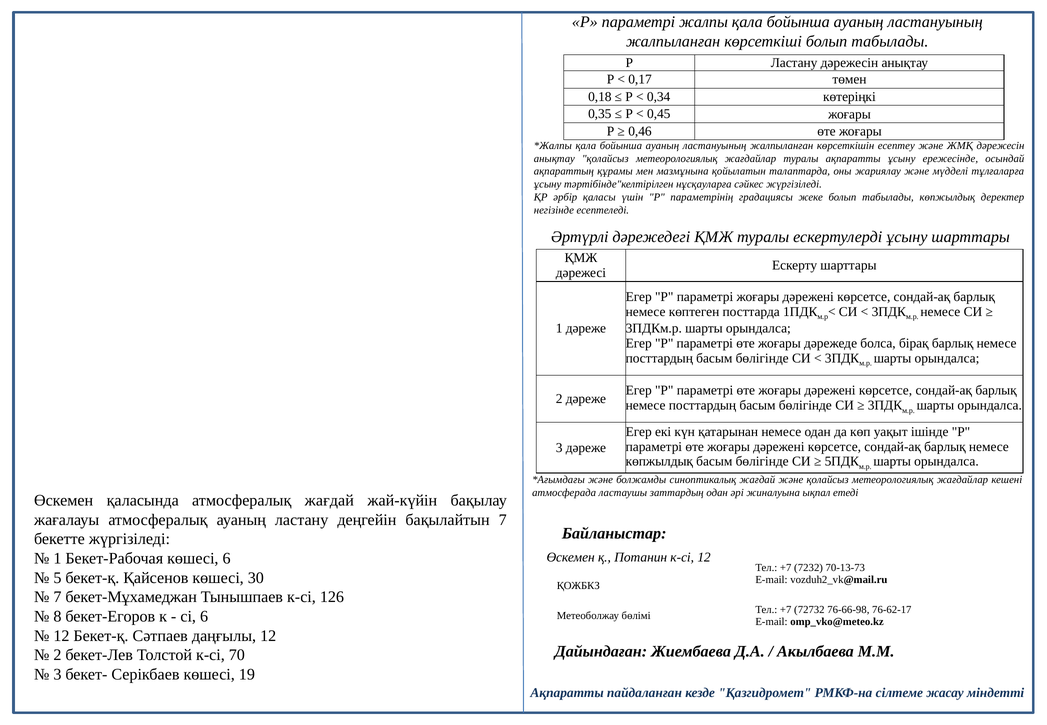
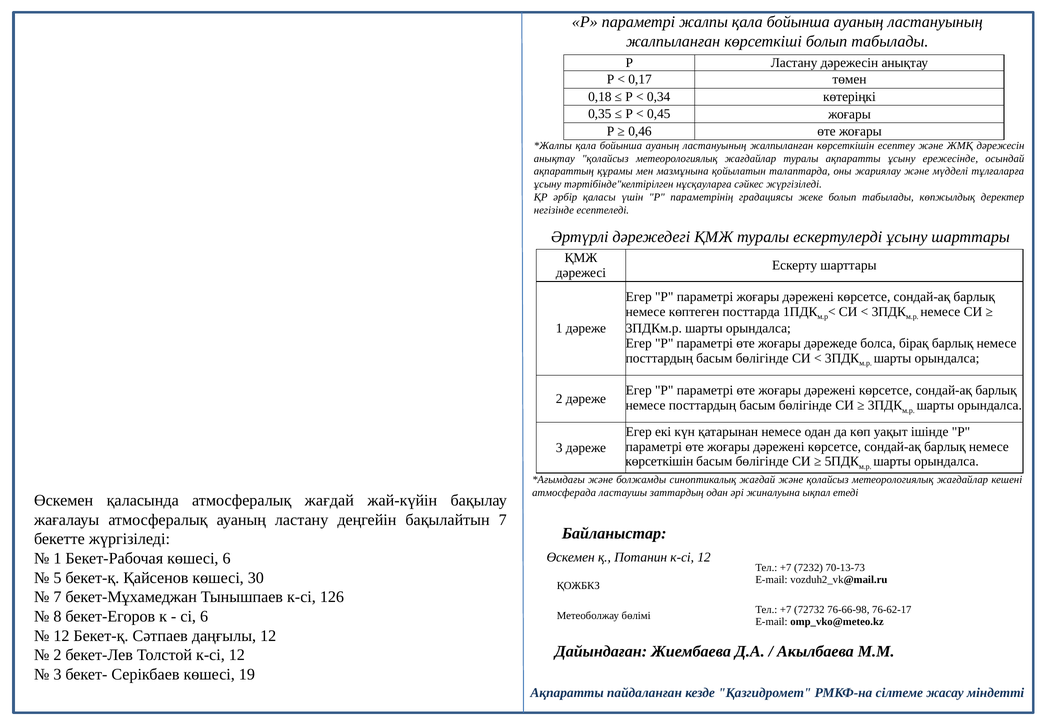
көпжылдық: көпжылдық -> көрсеткішін (659, 461)
Толстой к-сі 70: 70 -> 12 (237, 655)
